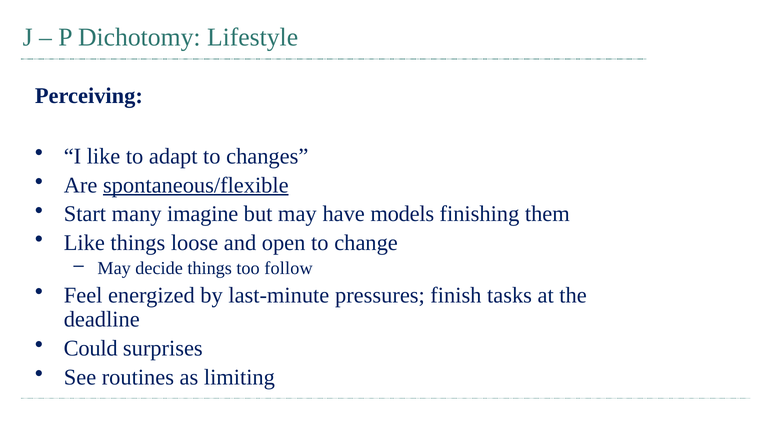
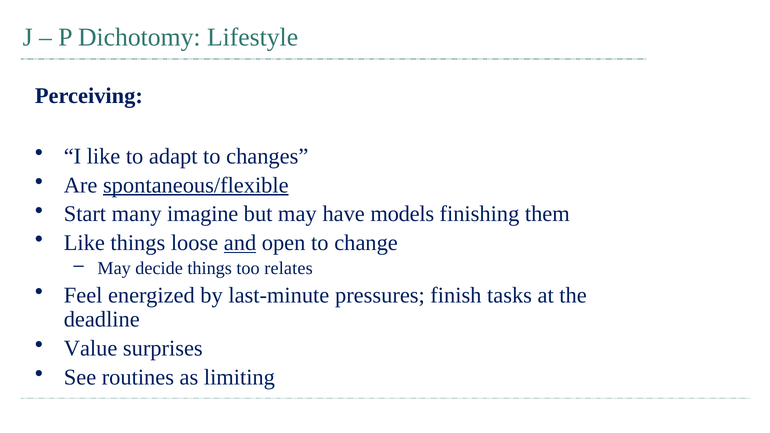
and underline: none -> present (240, 243)
follow: follow -> relates (289, 268)
Could: Could -> Value (91, 348)
